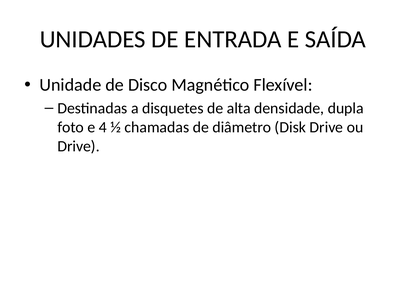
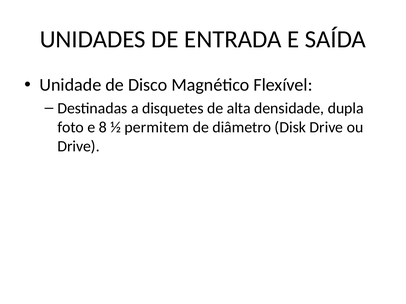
4: 4 -> 8 (103, 127)
chamadas: chamadas -> permitem (157, 127)
